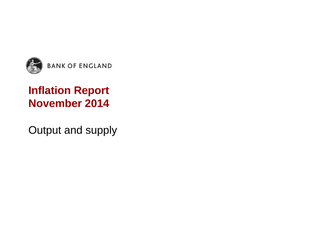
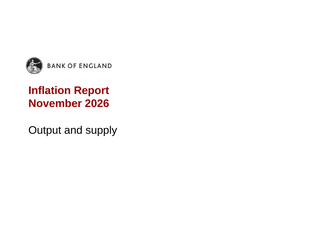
2014: 2014 -> 2026 (97, 104)
